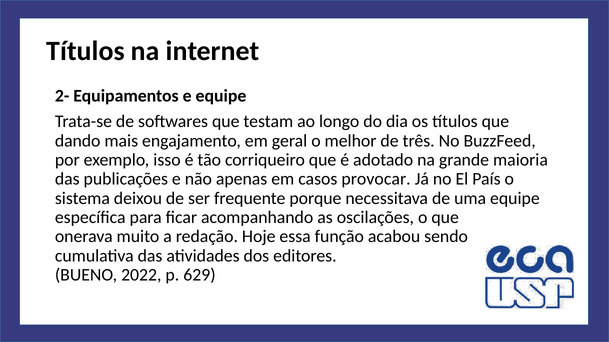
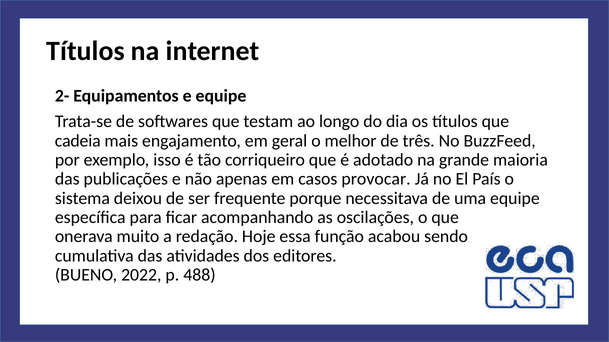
dando: dando -> cadeia (78, 141)
629: 629 -> 488 (199, 275)
